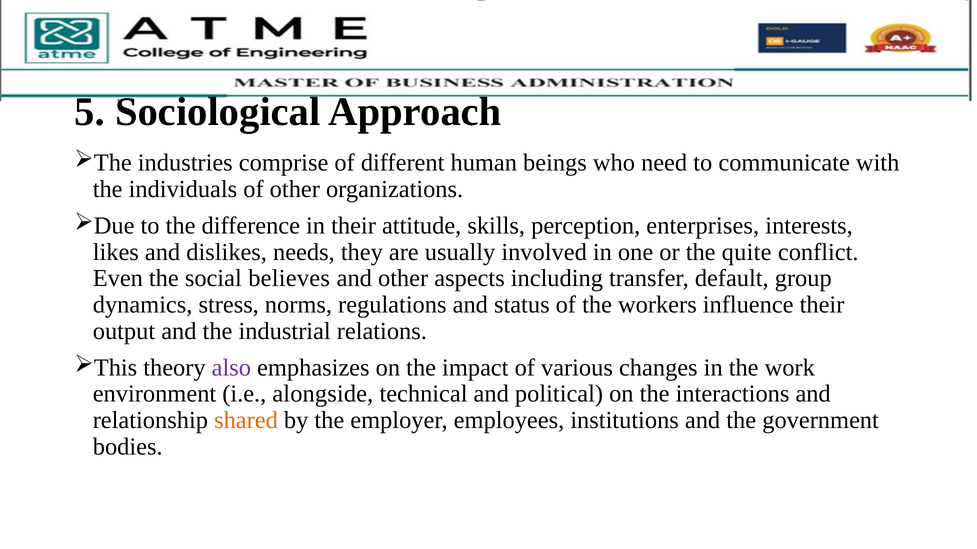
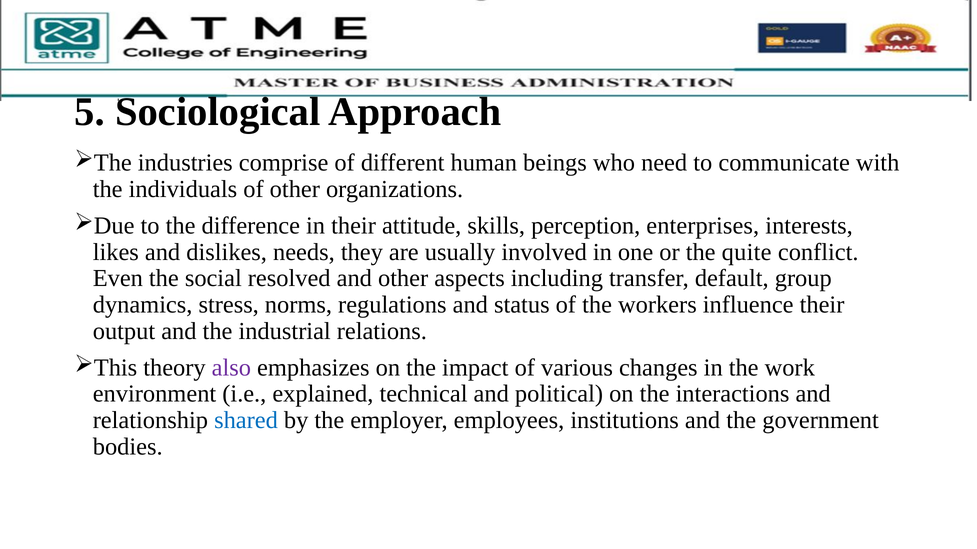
believes: believes -> resolved (289, 279)
alongside: alongside -> explained (323, 394)
shared colour: orange -> blue (246, 421)
